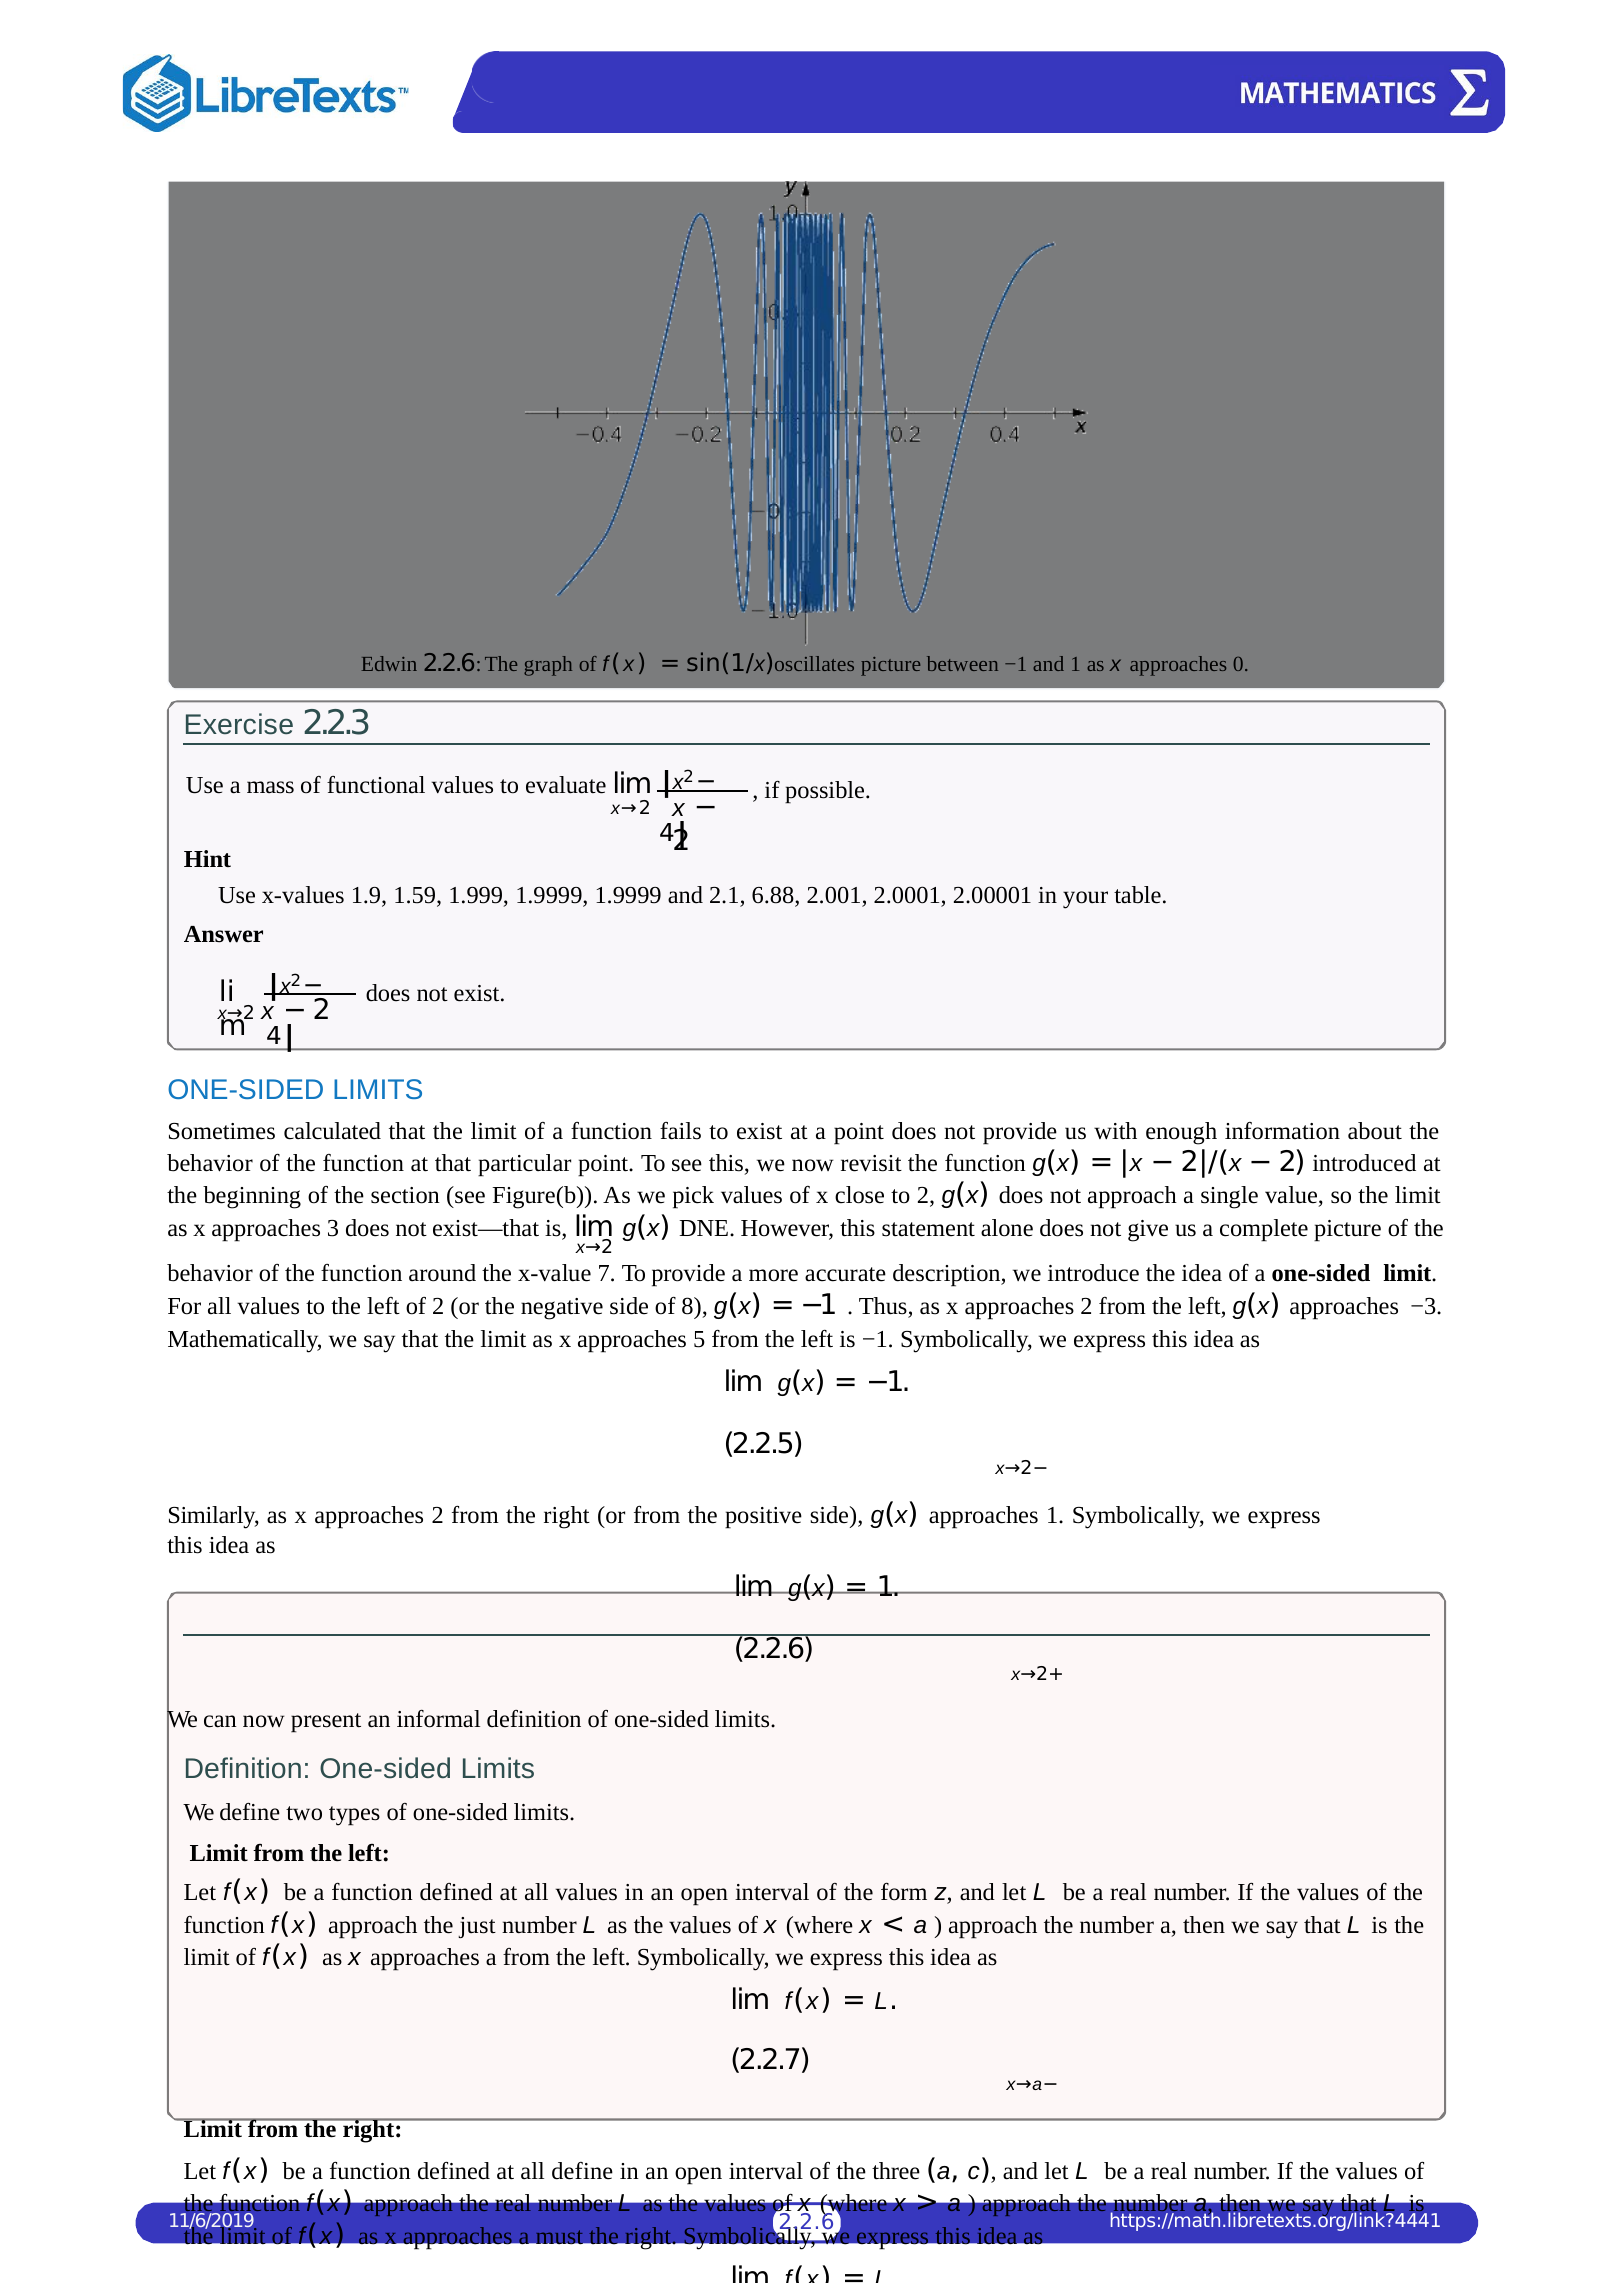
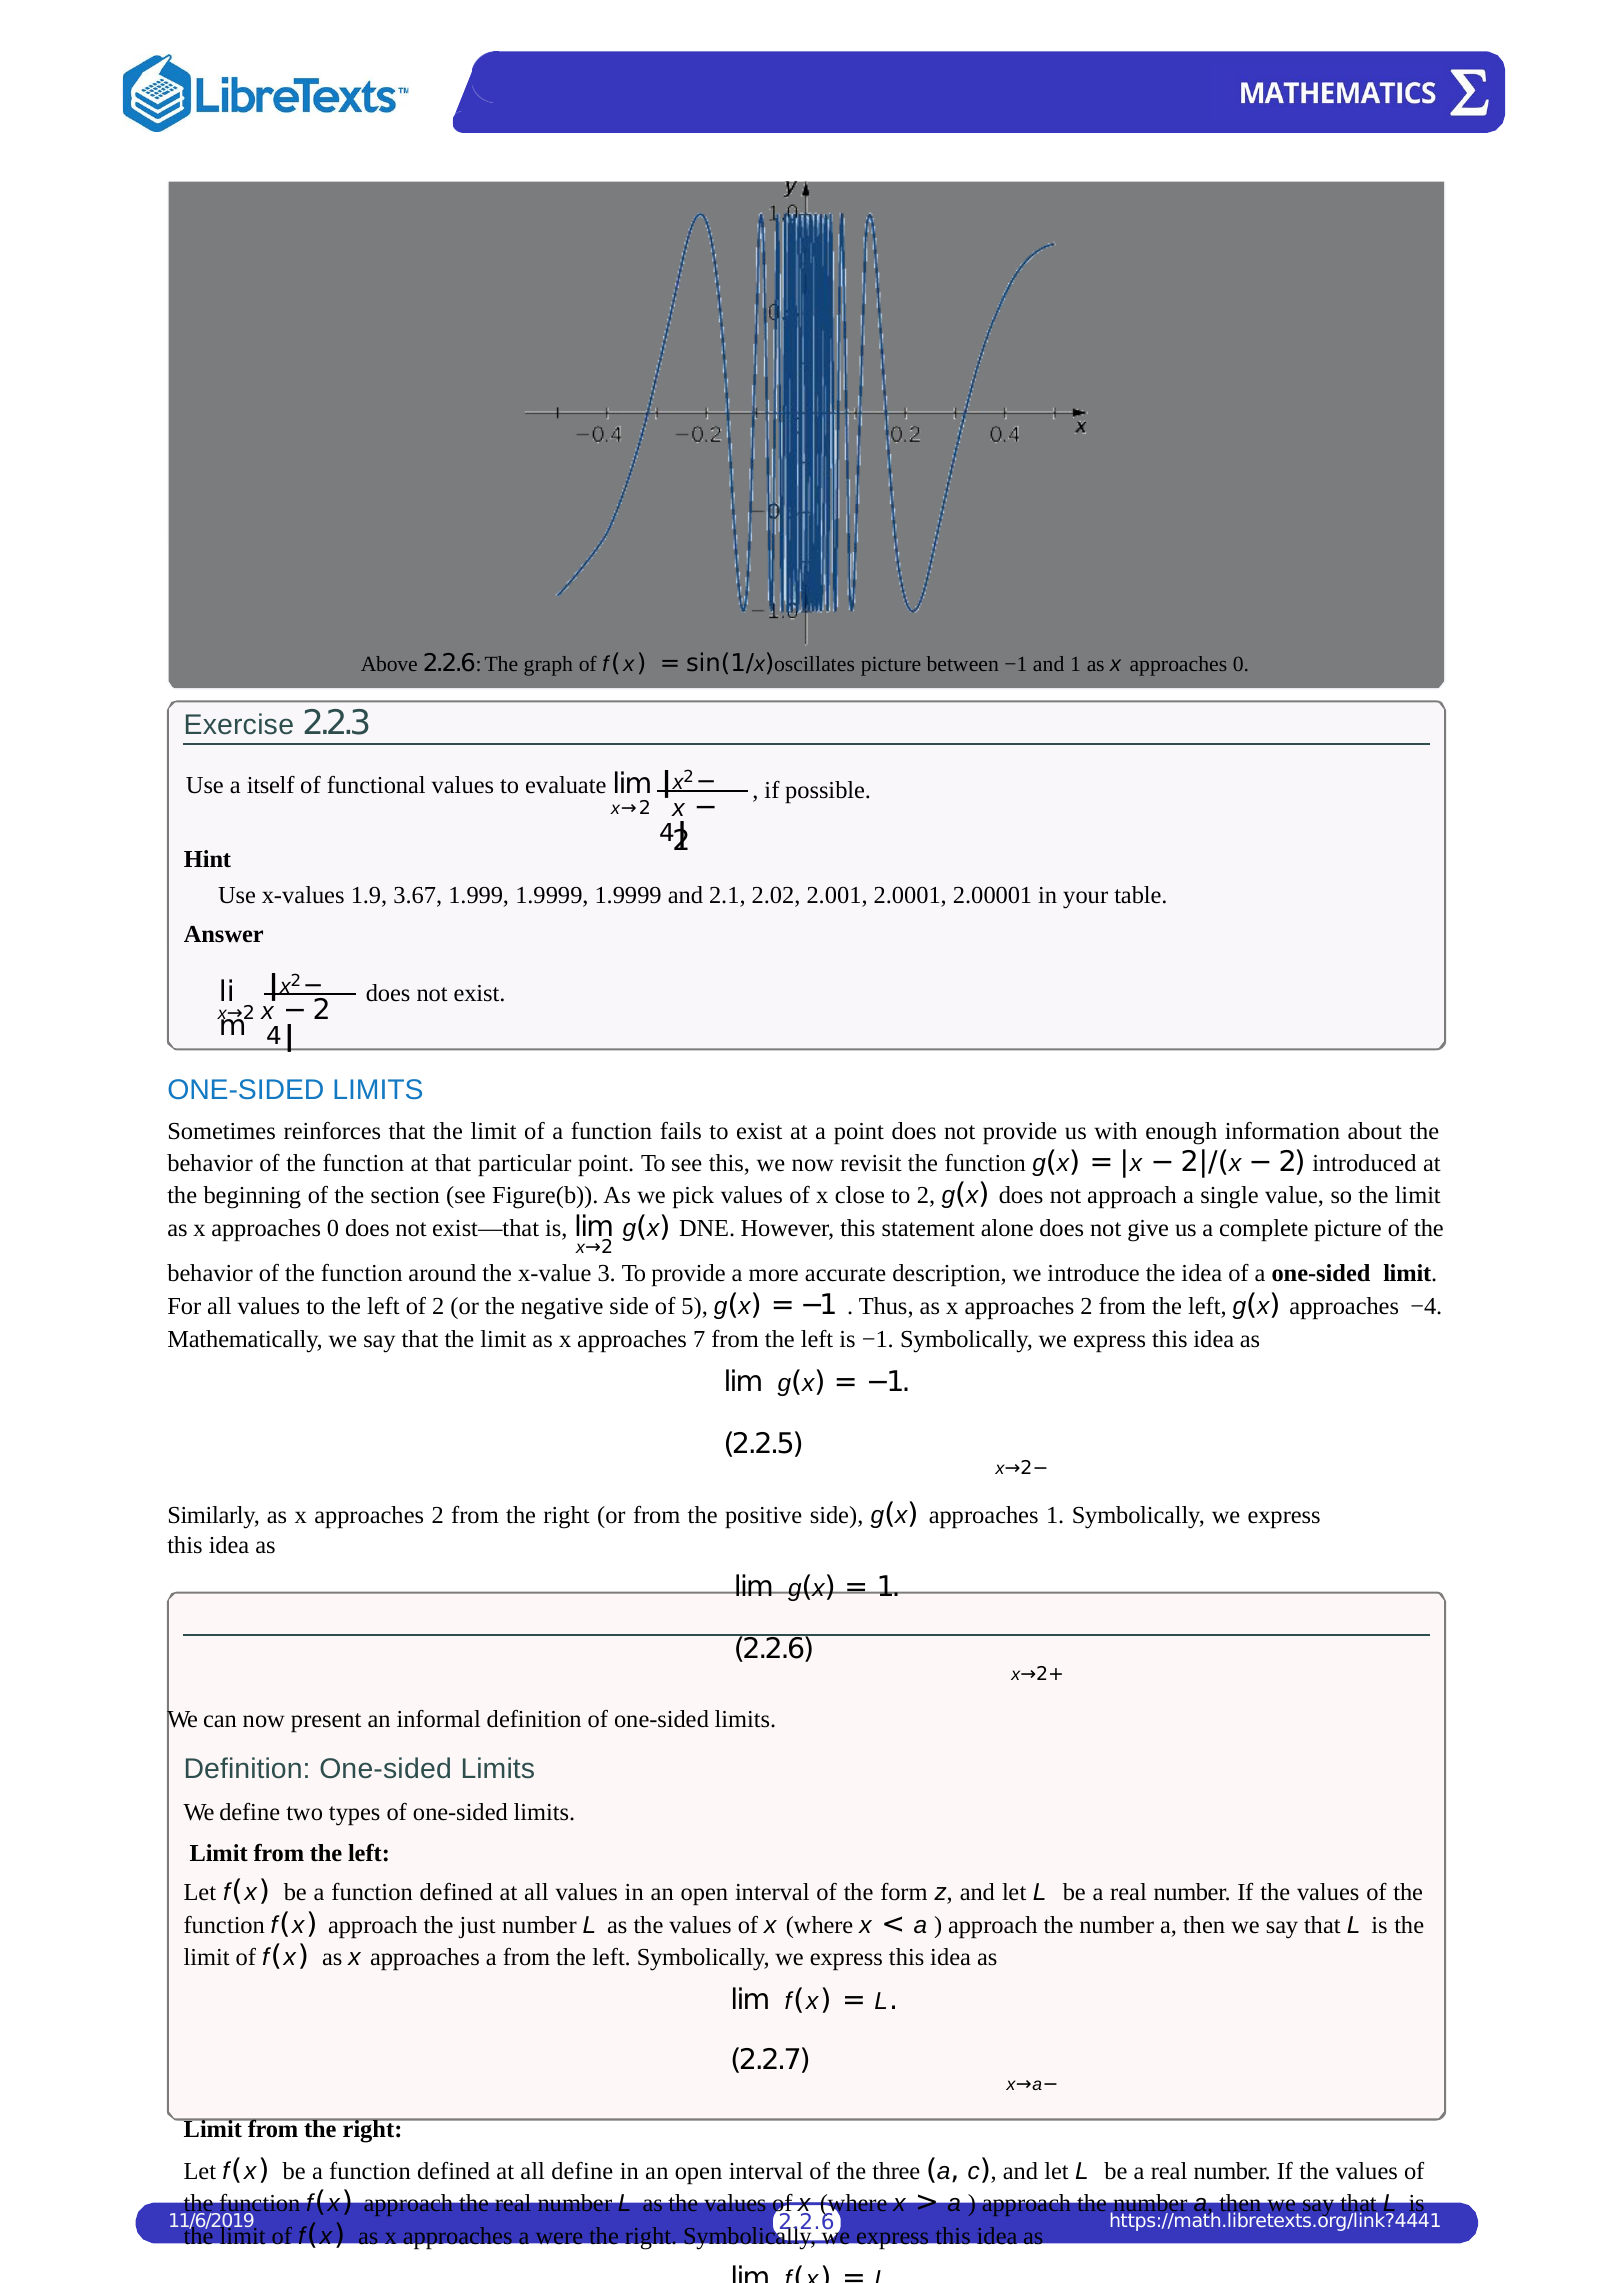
Edwin: Edwin -> Above (389, 665)
mass: mass -> itself (271, 786)
1.59: 1.59 -> 3.67 (418, 896)
6.88: 6.88 -> 2.02 (776, 896)
calculated: calculated -> reinforces (332, 1131)
3: 3 -> 0 (333, 1228)
7: 7 -> 3 (607, 1273)
8: 8 -> 5 (695, 1306)
−3: −3 -> −4 (1426, 1306)
5: 5 -> 7 (699, 1339)
must: must -> were (559, 2236)
